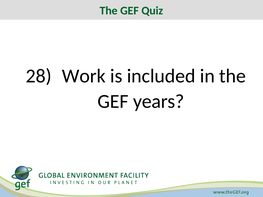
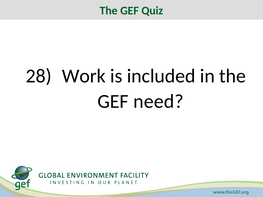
years: years -> need (158, 101)
